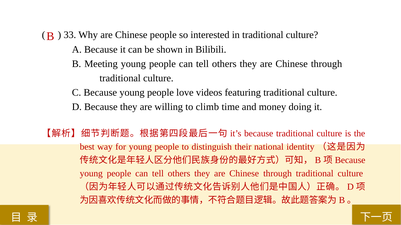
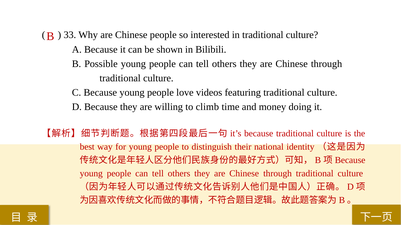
Meeting: Meeting -> Possible (101, 64)
